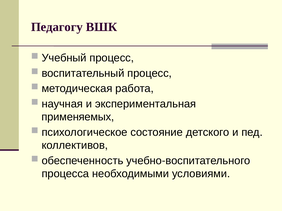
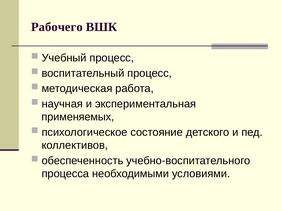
Педагогу: Педагогу -> Рабочего (57, 27)
